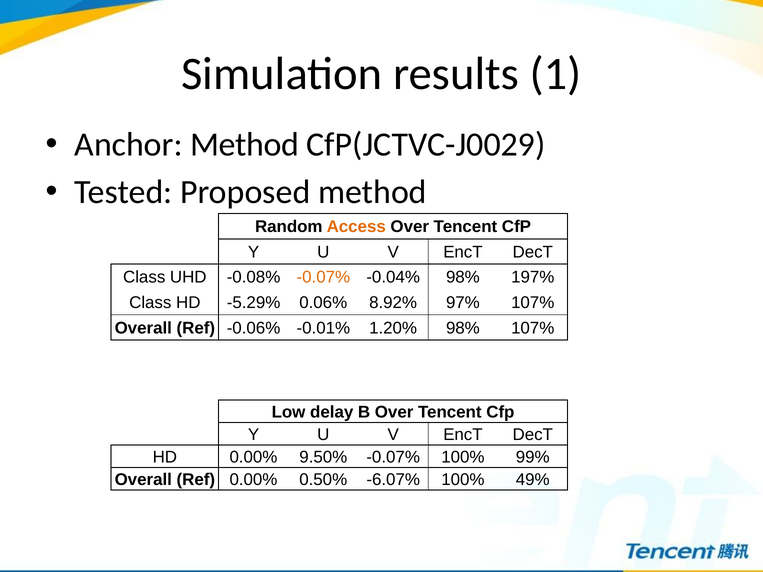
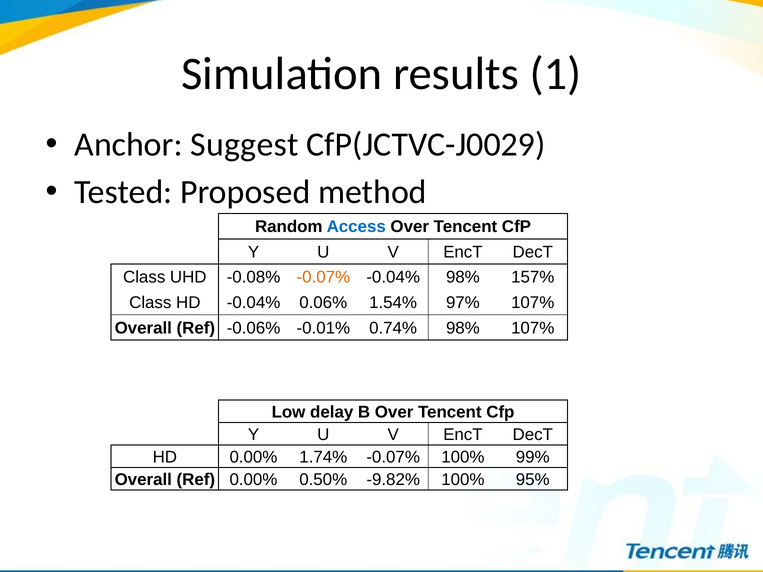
Anchor Method: Method -> Suggest (244, 145)
Access colour: orange -> blue (356, 227)
197%: 197% -> 157% (533, 278)
HD -5.29%: -5.29% -> -0.04% (254, 303)
8.92%: 8.92% -> 1.54% (393, 303)
1.20%: 1.20% -> 0.74% (393, 328)
9.50%: 9.50% -> 1.74% (323, 457)
-6.07%: -6.07% -> -9.82% (393, 480)
49%: 49% -> 95% (533, 480)
